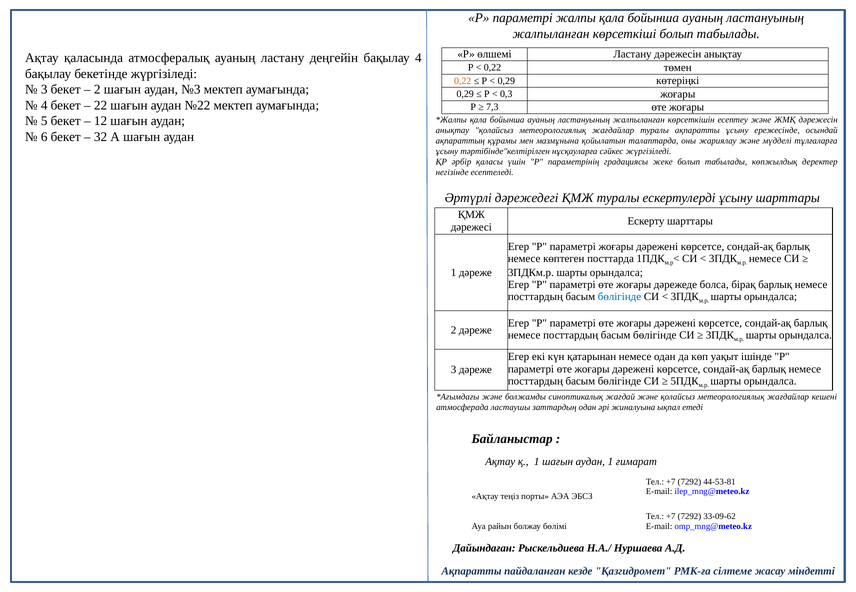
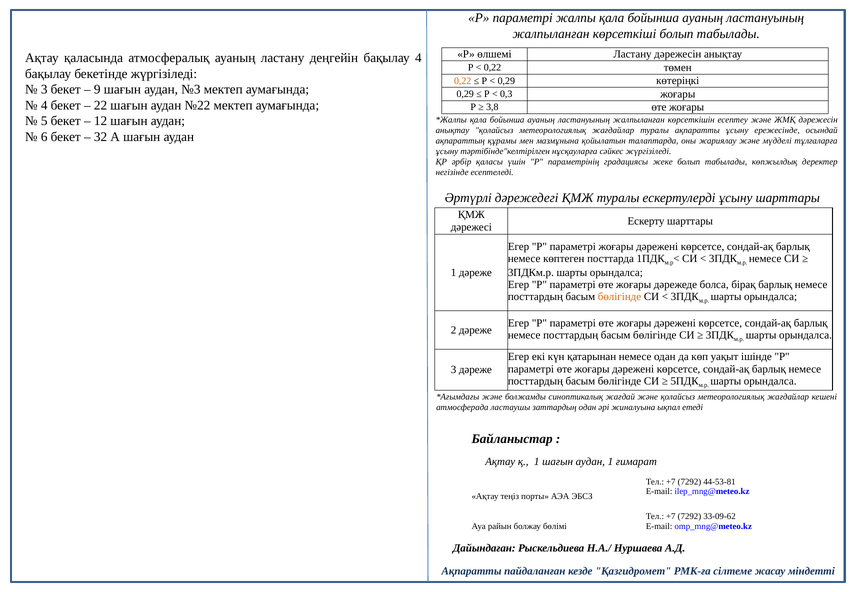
2: 2 -> 9 (97, 90)
7,3: 7,3 -> 3,8 (492, 107)
бөлігінде colour: blue -> orange (619, 297)
